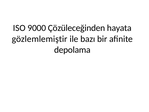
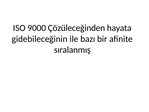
gözlemlemiştir: gözlemlemiştir -> gidebileceğinin (40, 39)
depolama: depolama -> sıralanmış (72, 50)
